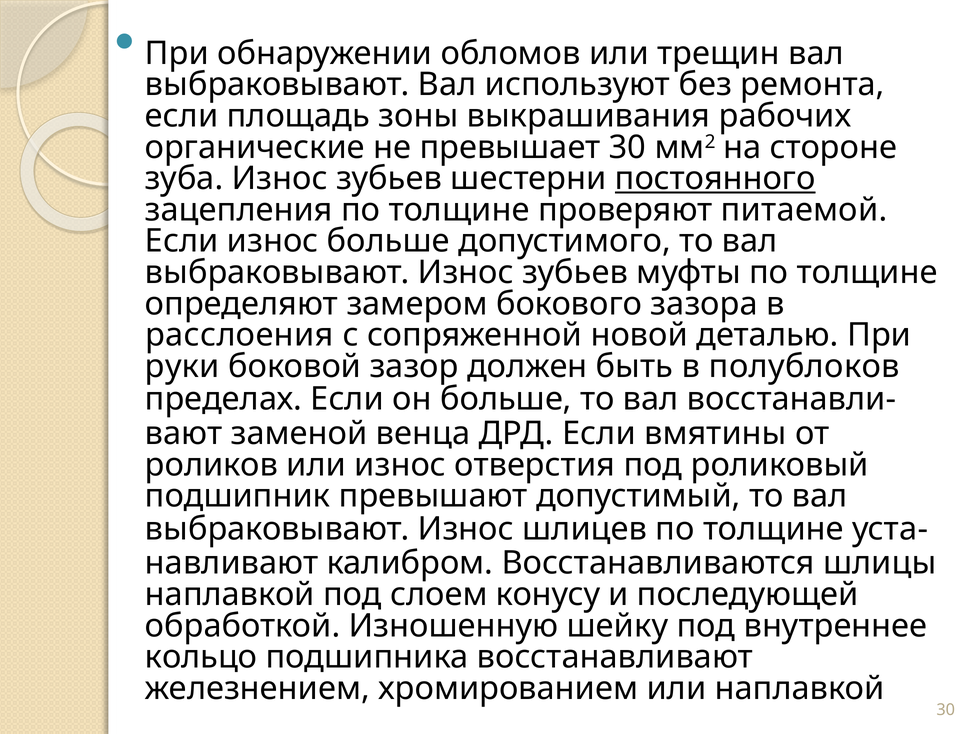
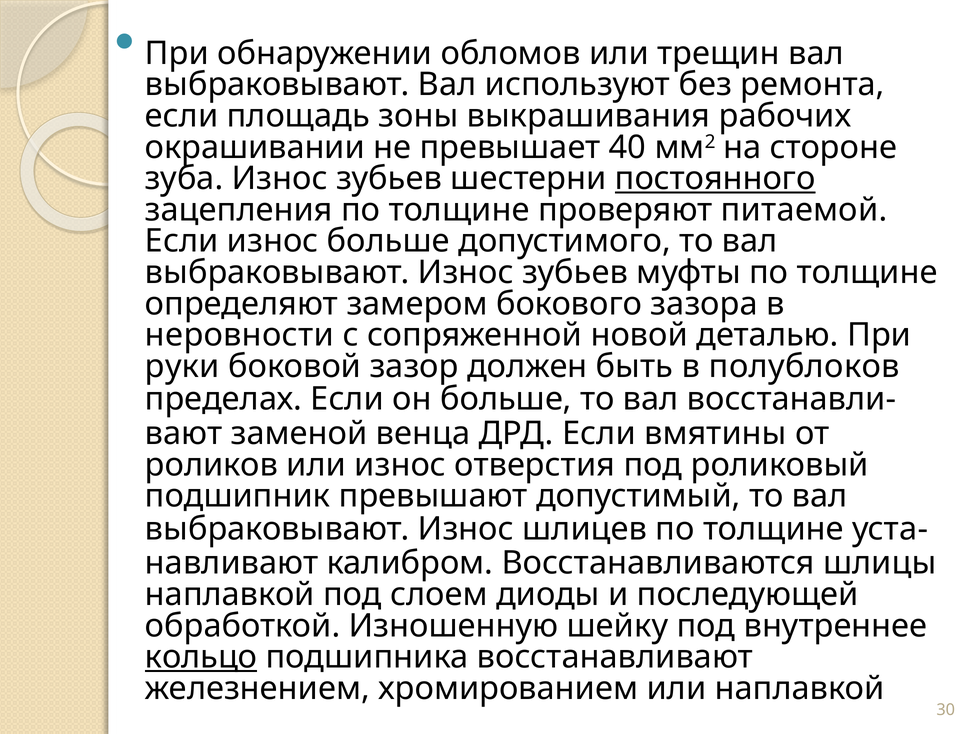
органические: органические -> окрашивании (255, 147)
превышает 30: 30 -> 40 (627, 147)
расслоения: расслоения -> неровности (239, 335)
конусу: конусу -> диоды (548, 594)
кольцо underline: none -> present (201, 657)
